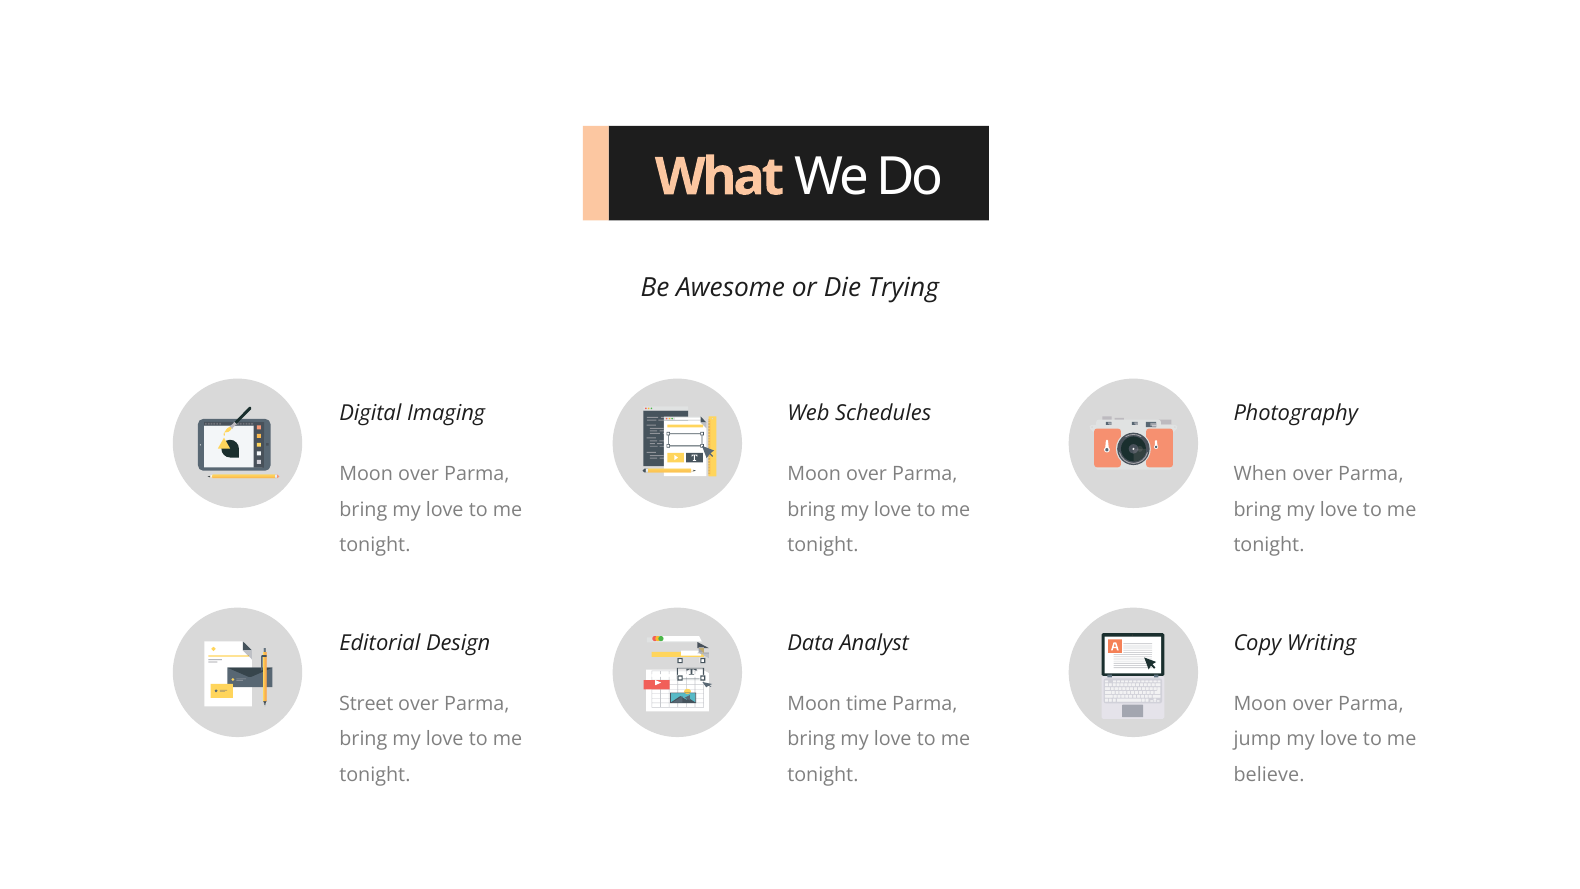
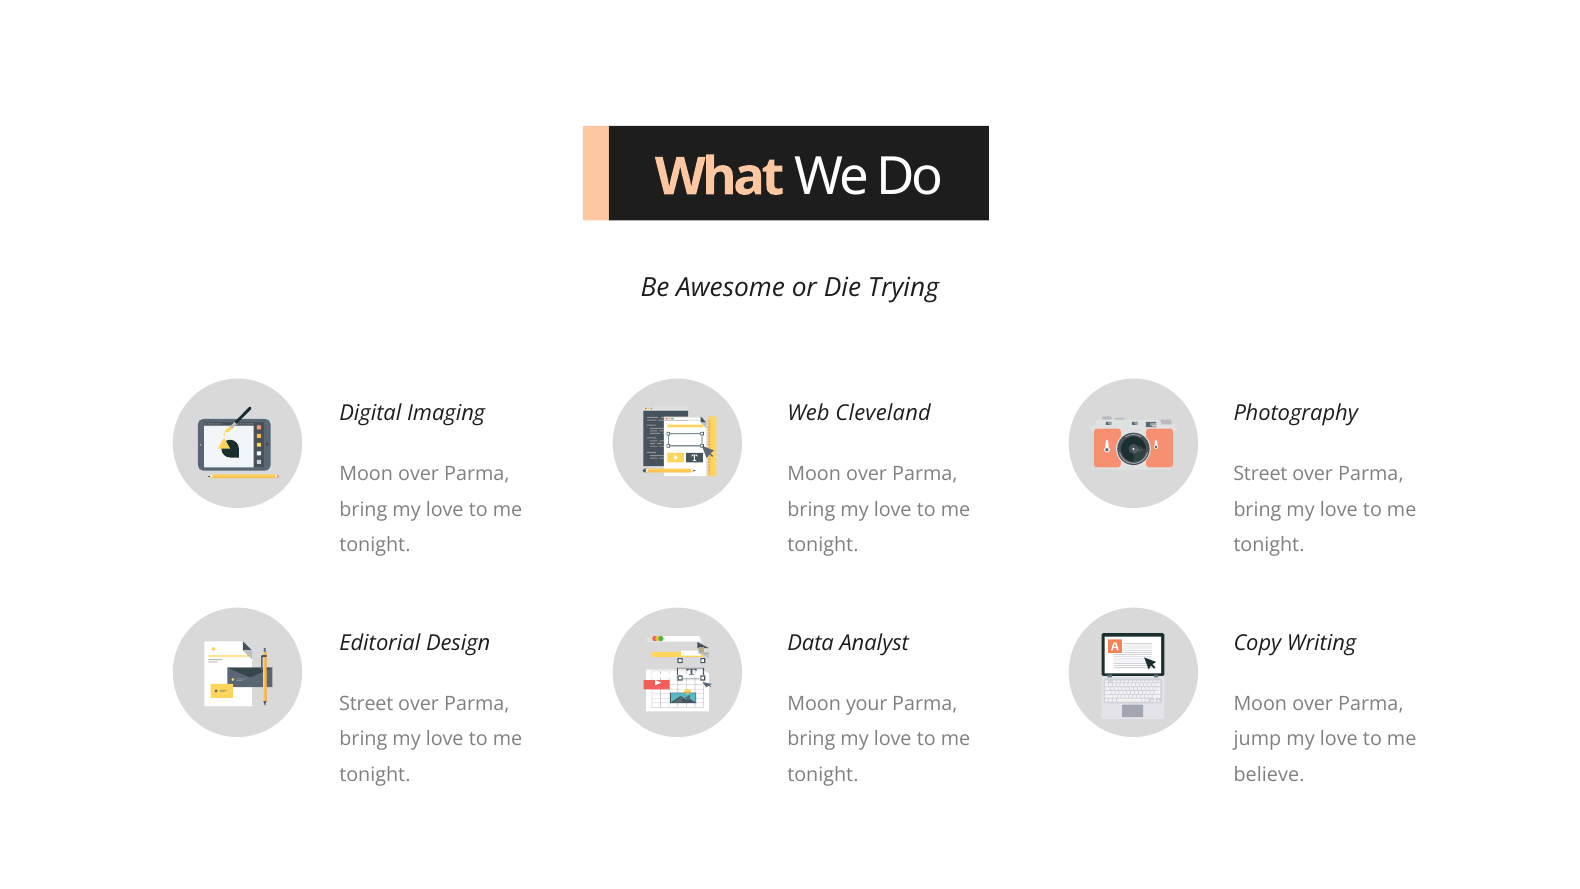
Schedules: Schedules -> Cleveland (883, 414)
When: When -> Street (1260, 474)
time: time -> your (867, 703)
